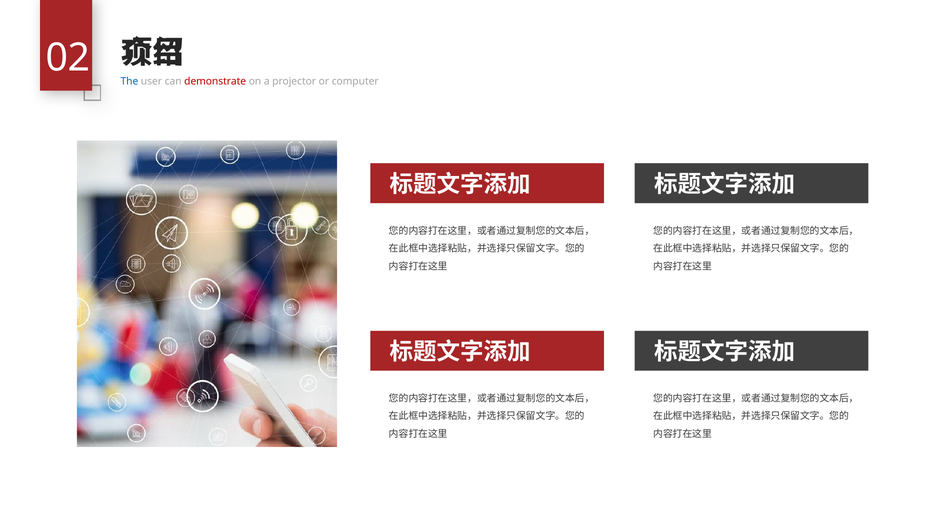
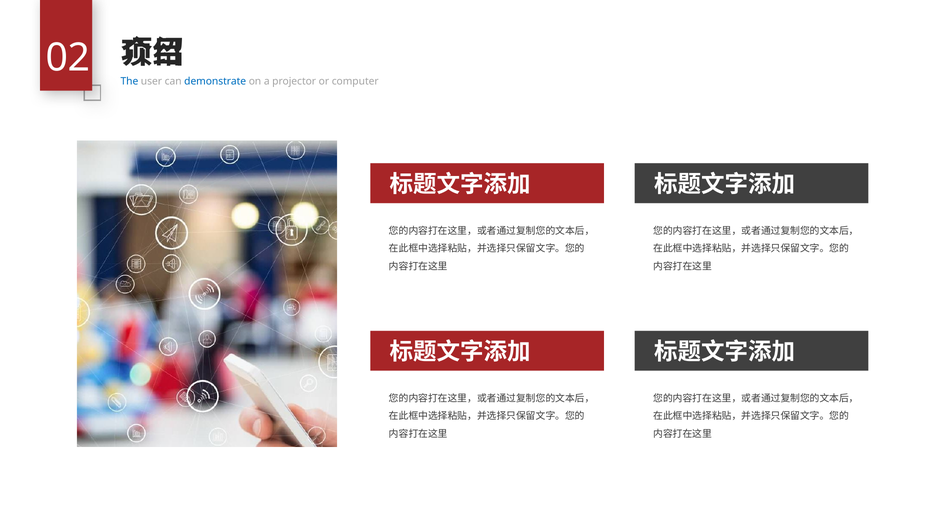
demonstrate colour: red -> blue (215, 81)
